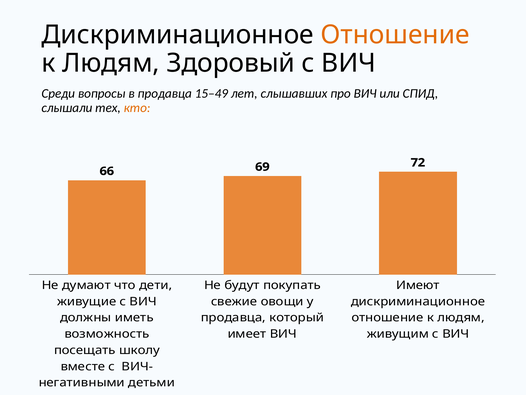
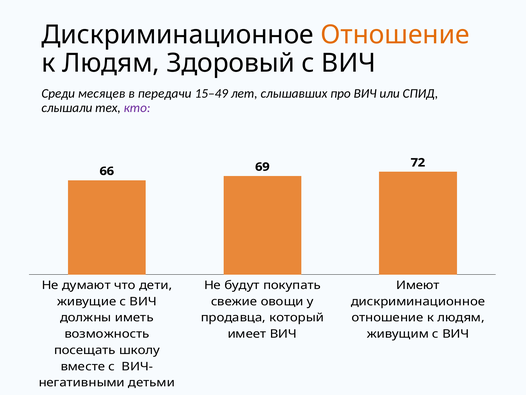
вопросы: вопросы -> месяцев (102, 93)
в продавца: продавца -> передачи (165, 93)
кто colour: orange -> purple (137, 108)
